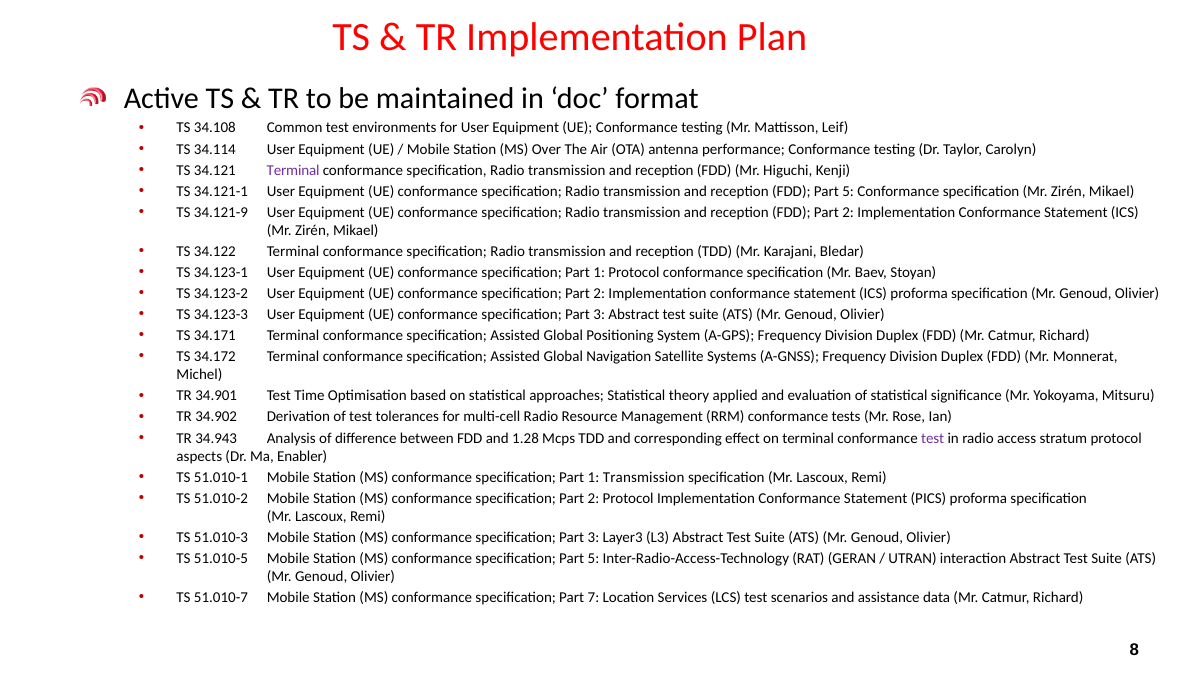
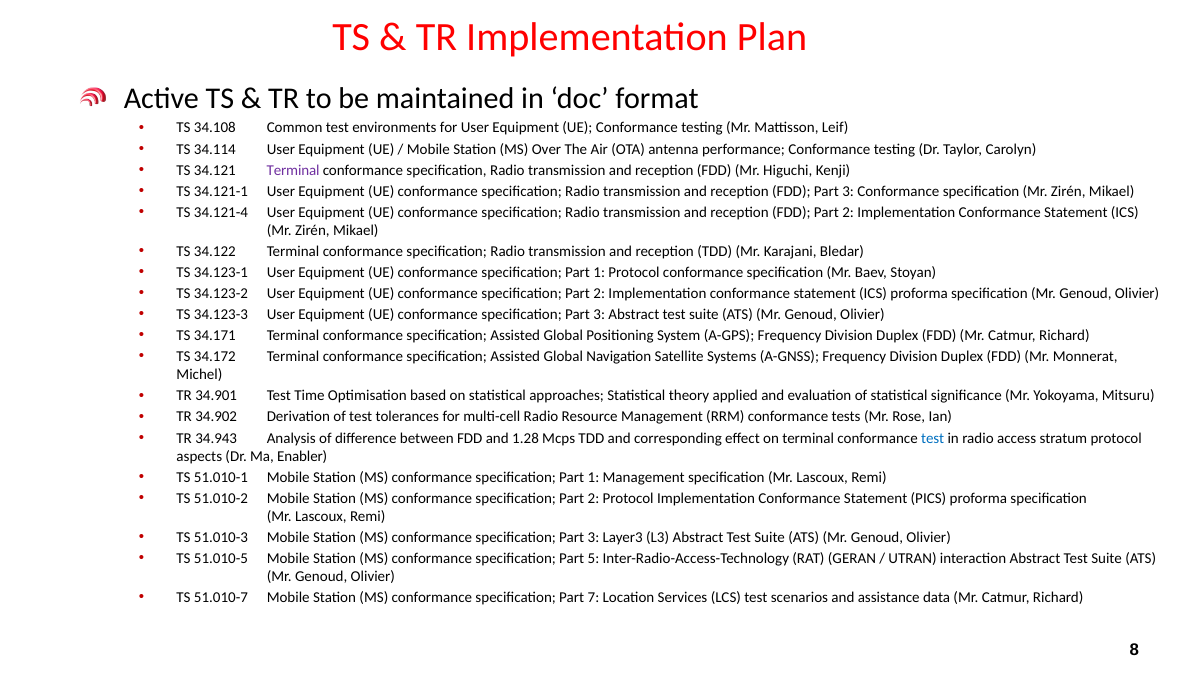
FDD Part 5: 5 -> 3 (848, 191)
34.121-9: 34.121-9 -> 34.121-4 (221, 212)
test colour: purple -> blue (933, 438)
1 Transmission: Transmission -> Management (644, 477)
